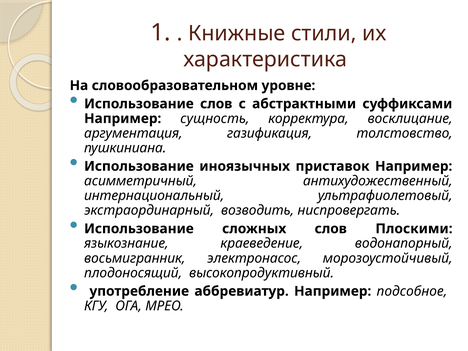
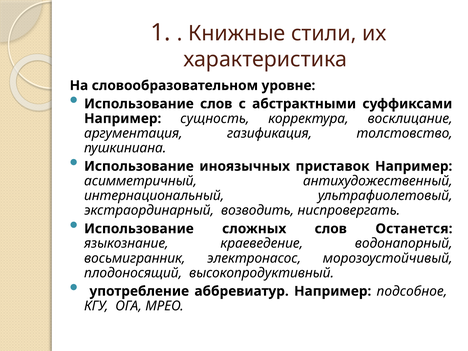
Плоскими: Плоскими -> Останется (414, 229)
